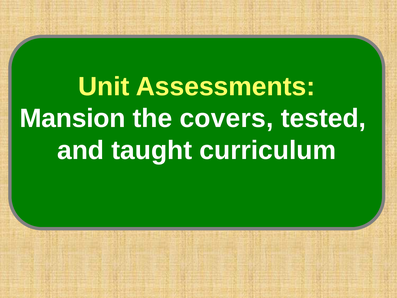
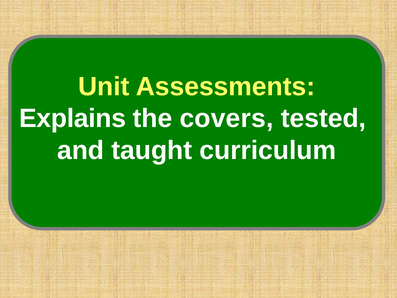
Mansion: Mansion -> Explains (73, 118)
